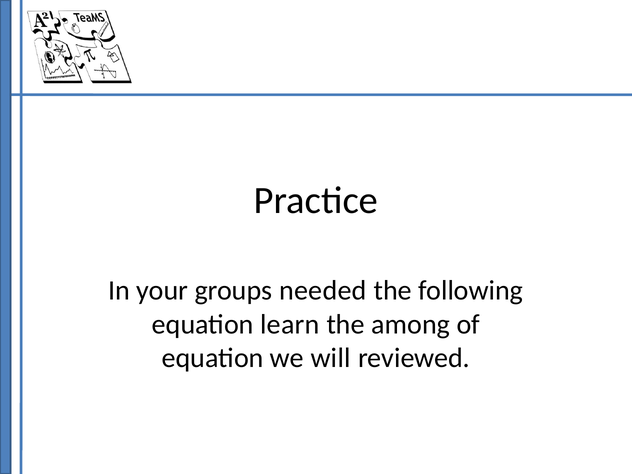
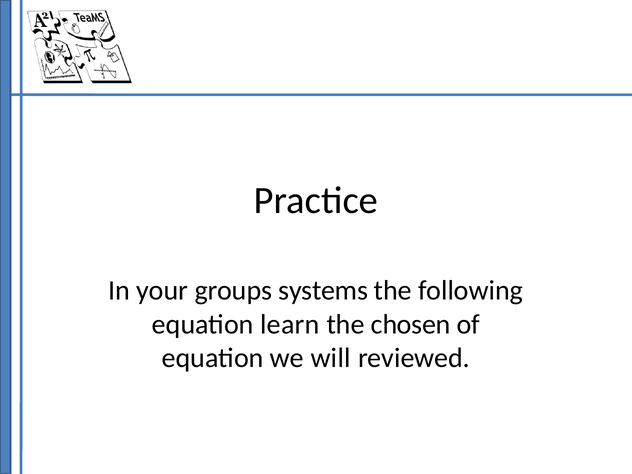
needed: needed -> systems (323, 291)
among: among -> chosen (411, 324)
